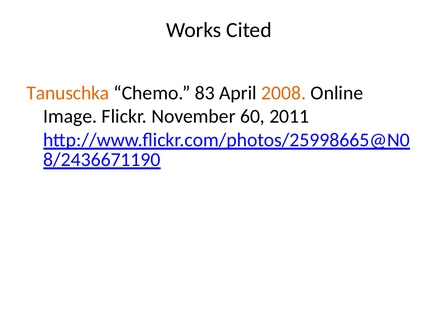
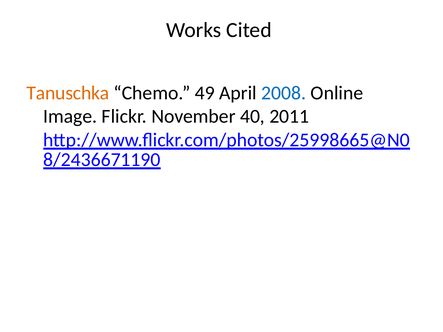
83: 83 -> 49 (205, 93)
2008 colour: orange -> blue (284, 93)
60: 60 -> 40 (252, 117)
